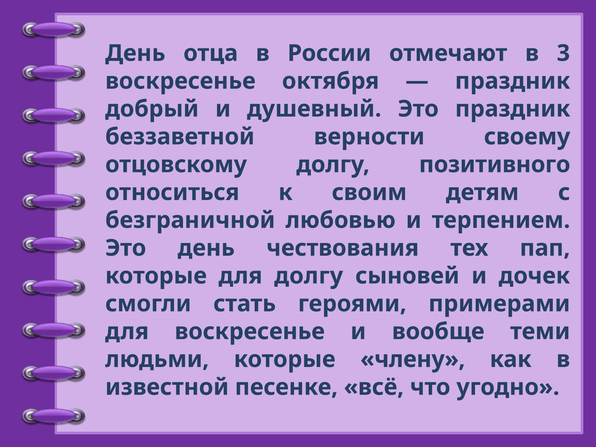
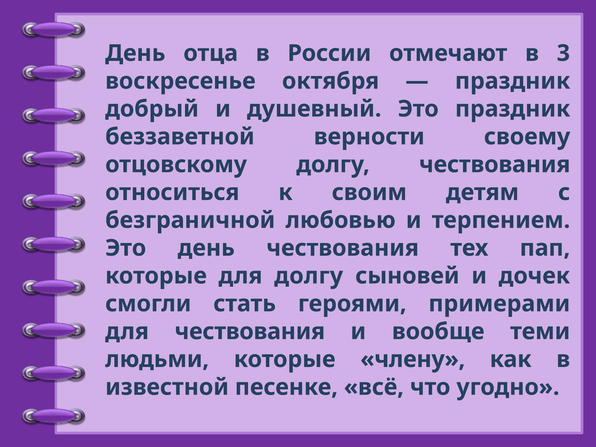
долгу позитивного: позитивного -> чествования (495, 165)
для воскресенье: воскресенье -> чествования (250, 332)
